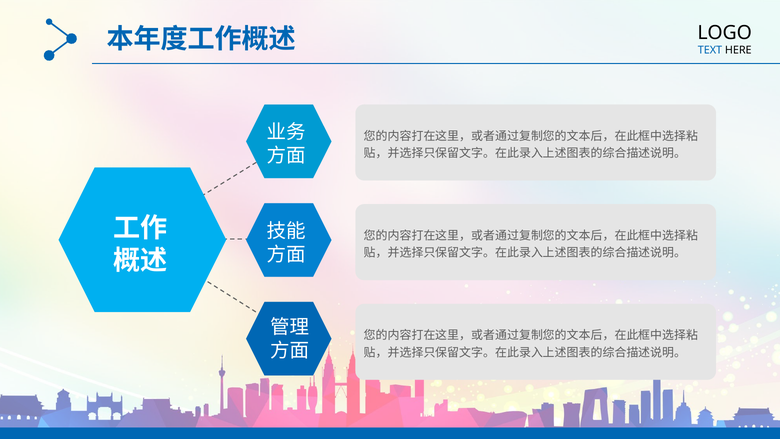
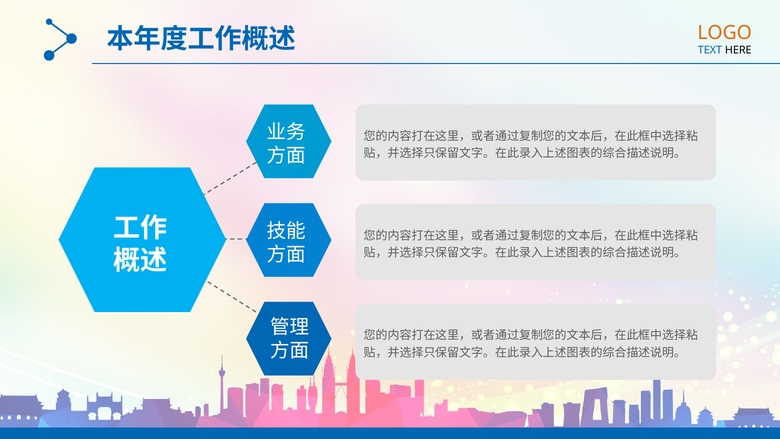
LOGO colour: black -> orange (725, 33)
